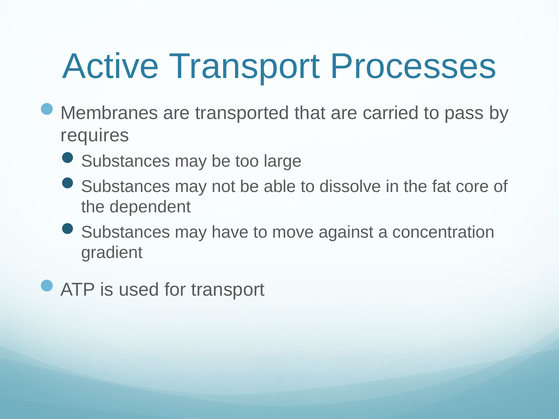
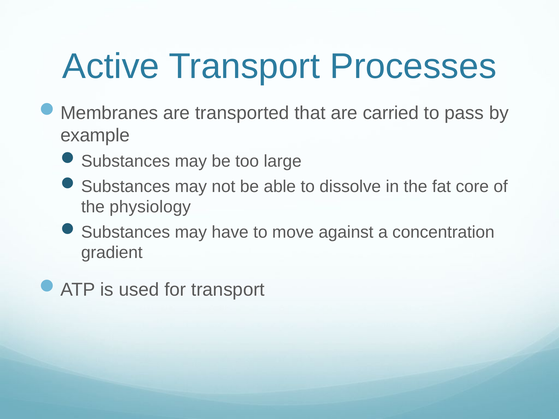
requires: requires -> example (95, 135)
dependent: dependent -> physiology (150, 207)
